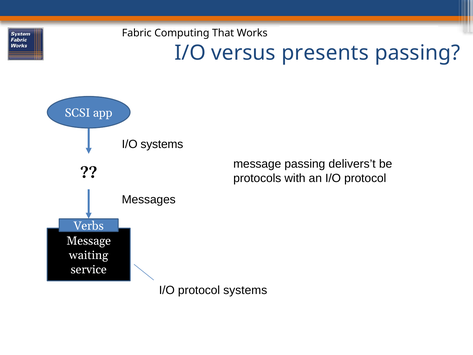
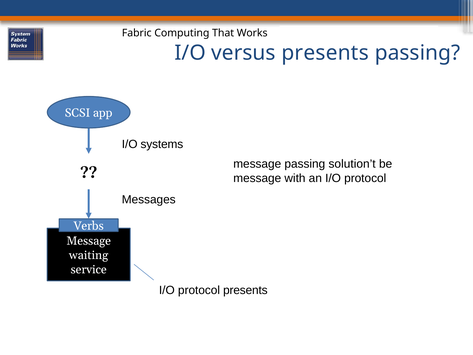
delivers’t: delivers’t -> solution’t (352, 164)
protocols: protocols -> message (257, 178)
protocol systems: systems -> presents (245, 290)
